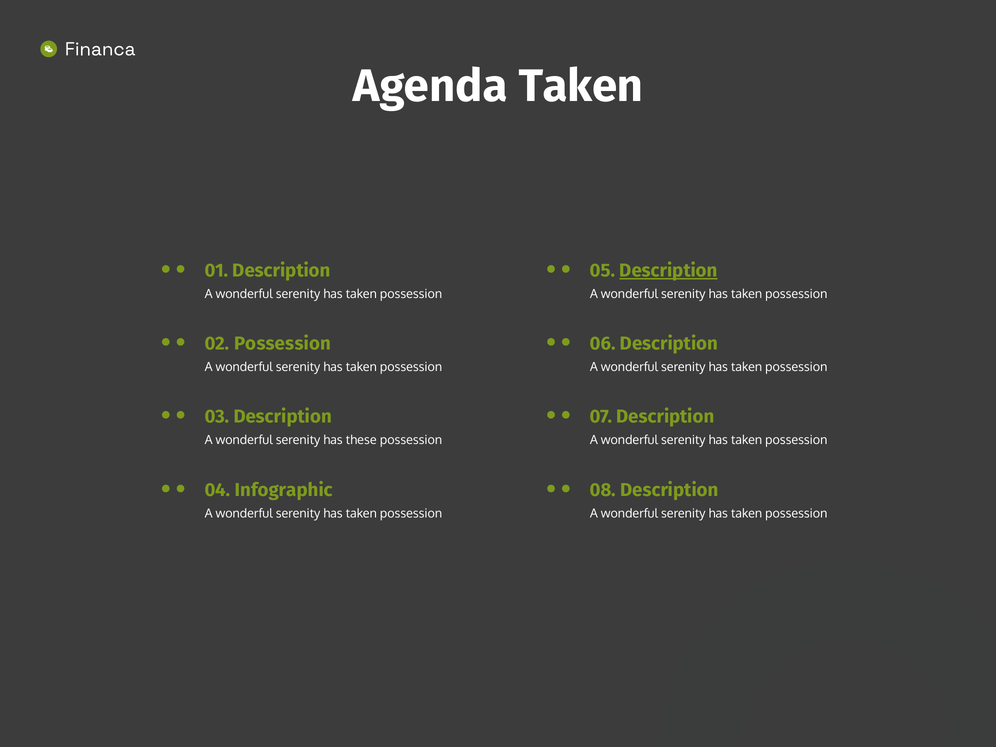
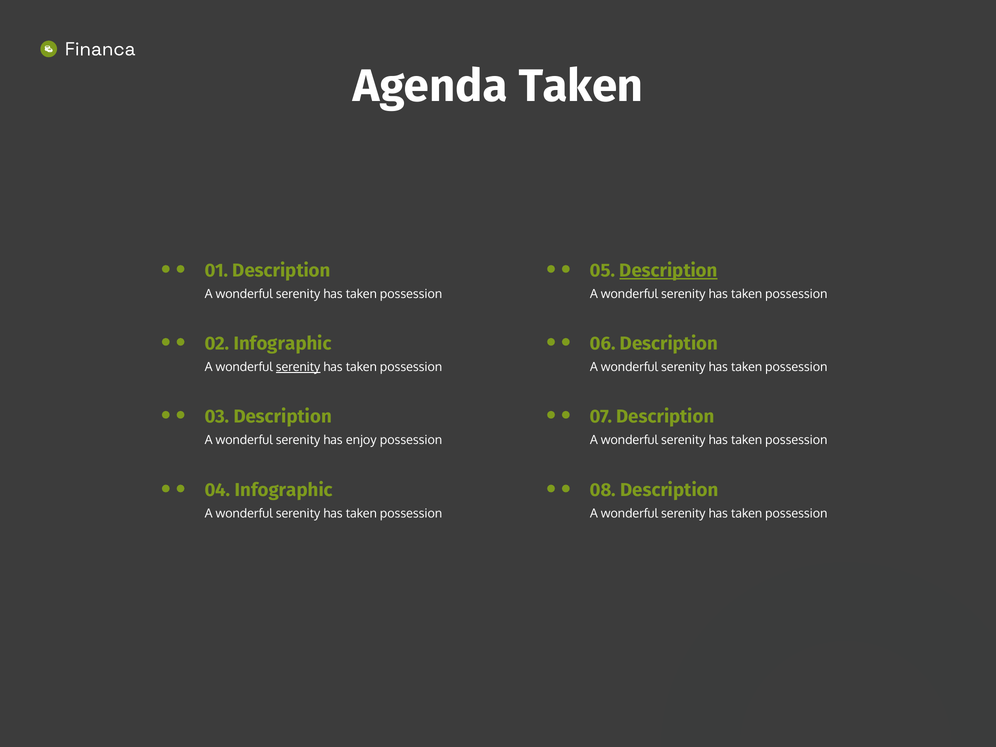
02 Possession: Possession -> Infographic (283, 344)
serenity underline: none -> present (298, 367)
these: these -> enjoy (361, 440)
